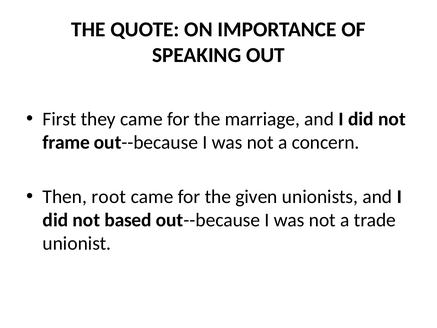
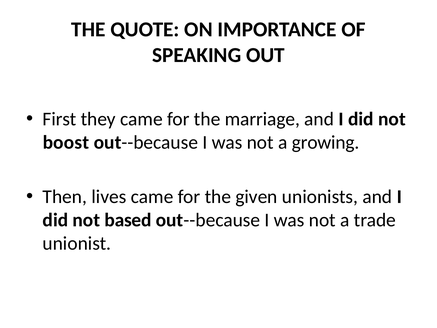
frame: frame -> boost (66, 142)
concern: concern -> growing (326, 142)
root: root -> lives (109, 197)
